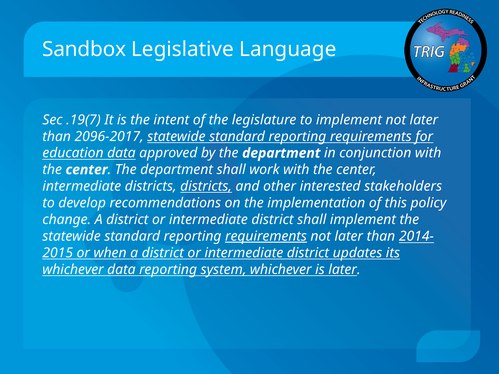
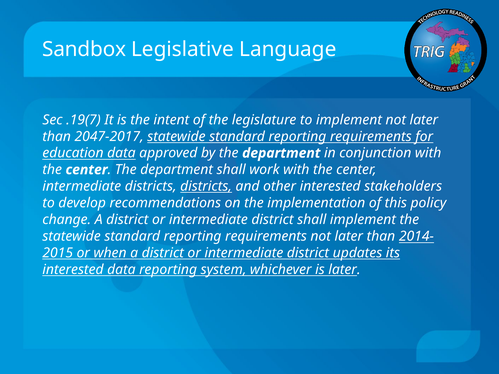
2096-2017: 2096-2017 -> 2047-2017 (109, 137)
requirements underline: present -> none (266, 236)
whichever: whichever -> interested (73, 270)
